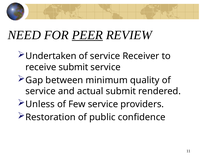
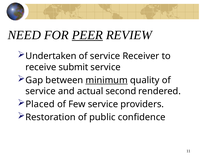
minimum underline: none -> present (107, 80)
actual submit: submit -> second (121, 91)
Unless: Unless -> Placed (40, 104)
